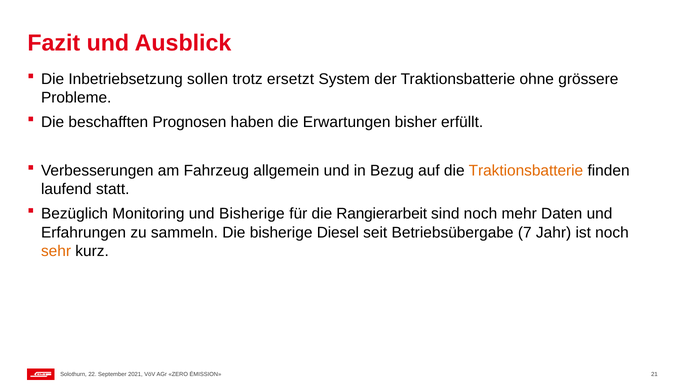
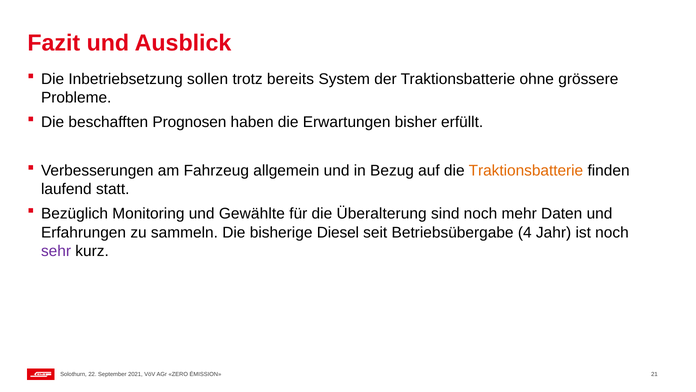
ersetzt: ersetzt -> bereits (291, 79)
und Bisherige: Bisherige -> Gewählte (252, 214)
Rangierarbeit: Rangierarbeit -> Überalterung (382, 214)
7: 7 -> 4 (525, 232)
sehr colour: orange -> purple (56, 251)
